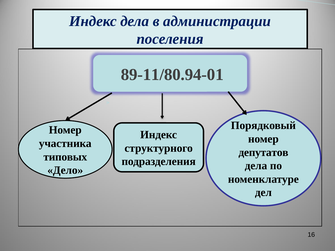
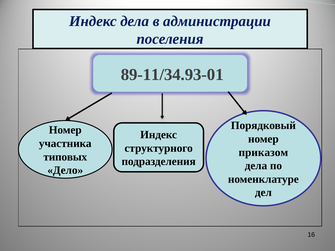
89-11/80.94-01: 89-11/80.94-01 -> 89-11/34.93-01 (172, 75)
депутатов: депутатов -> приказом (263, 152)
